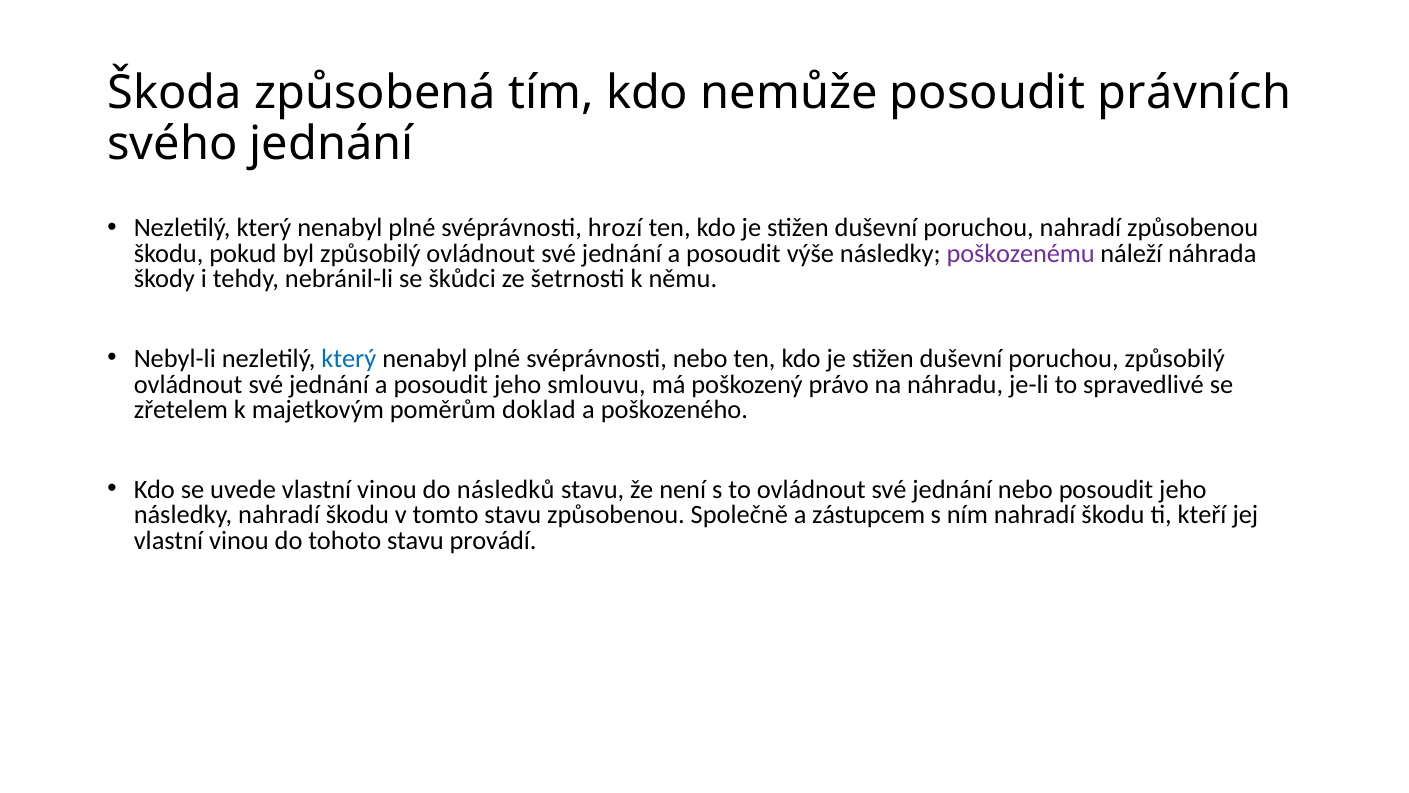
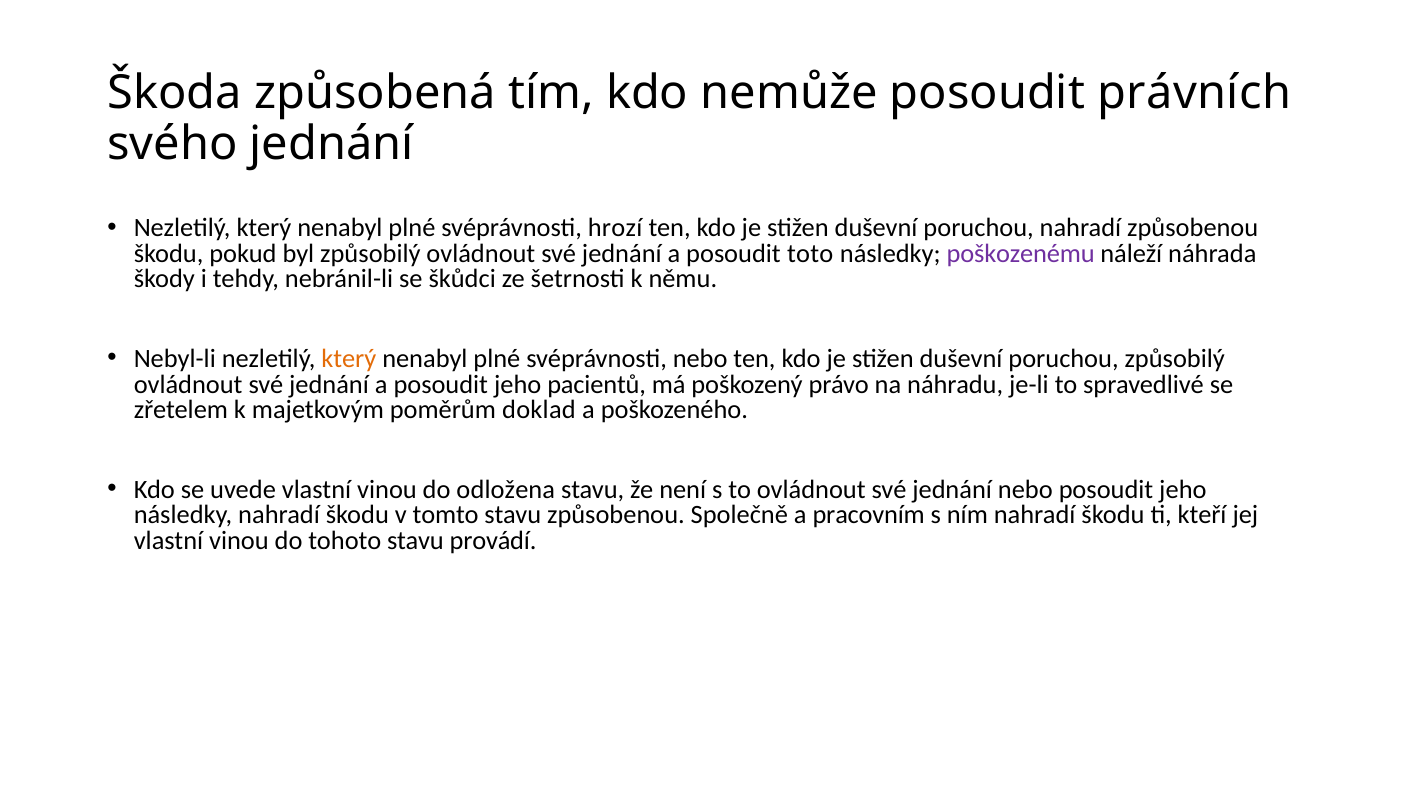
výše: výše -> toto (810, 253)
který colour: blue -> orange (349, 359)
smlouvu: smlouvu -> pacientů (597, 384)
následků: následků -> odložena (506, 490)
zástupcem: zástupcem -> pracovním (869, 515)
